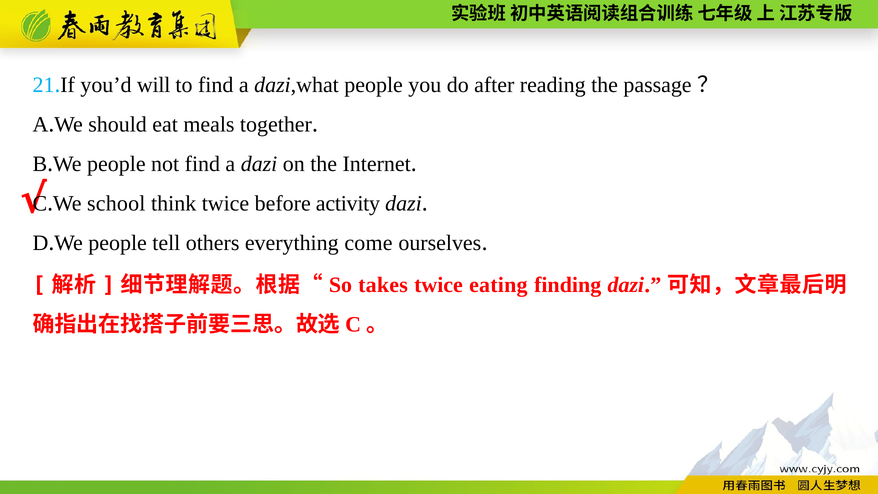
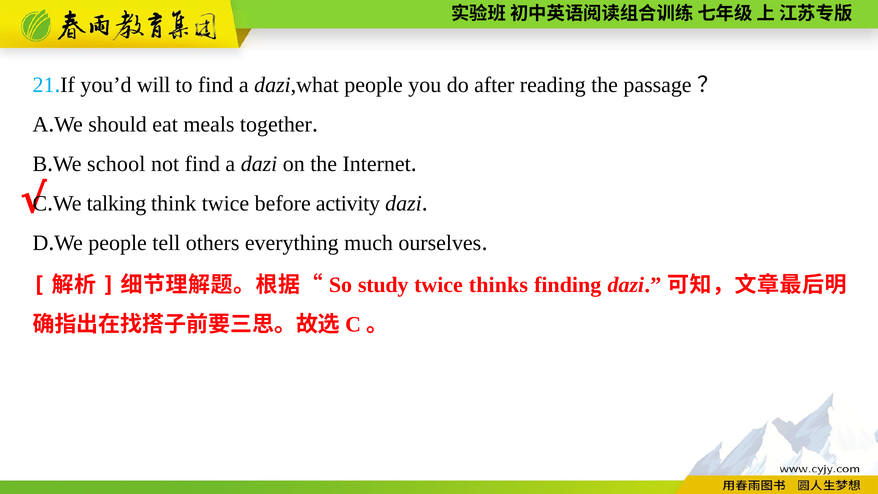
people: people -> school (116, 164)
school: school -> talking (116, 203)
come: come -> much (369, 243)
takes: takes -> study (383, 285)
eating: eating -> thinks (498, 285)
